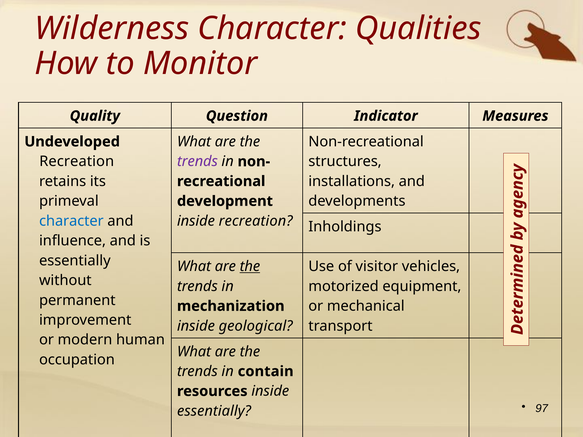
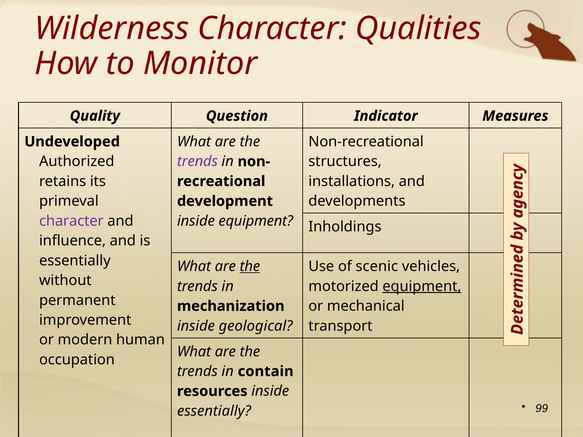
Recreation: Recreation -> Authorized (77, 162)
character colour: blue -> purple (71, 221)
inside recreation: recreation -> equipment (256, 221)
visitor: visitor -> scenic (377, 267)
equipment underline: none -> present (422, 286)
97: 97 -> 99 (542, 409)
